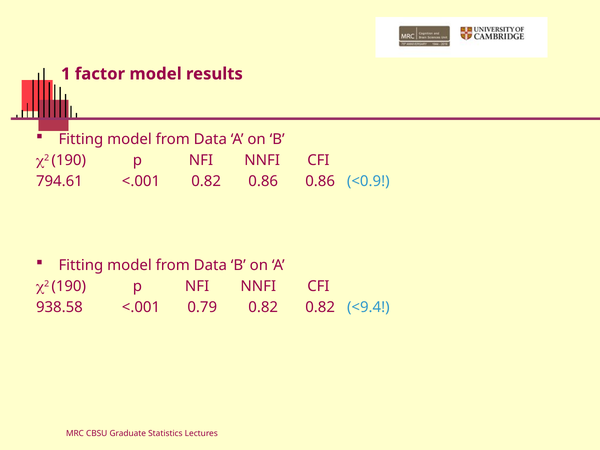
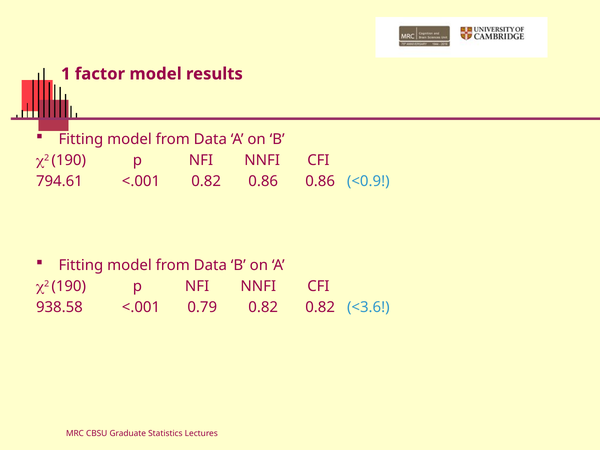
<9.4: <9.4 -> <3.6 (368, 307)
